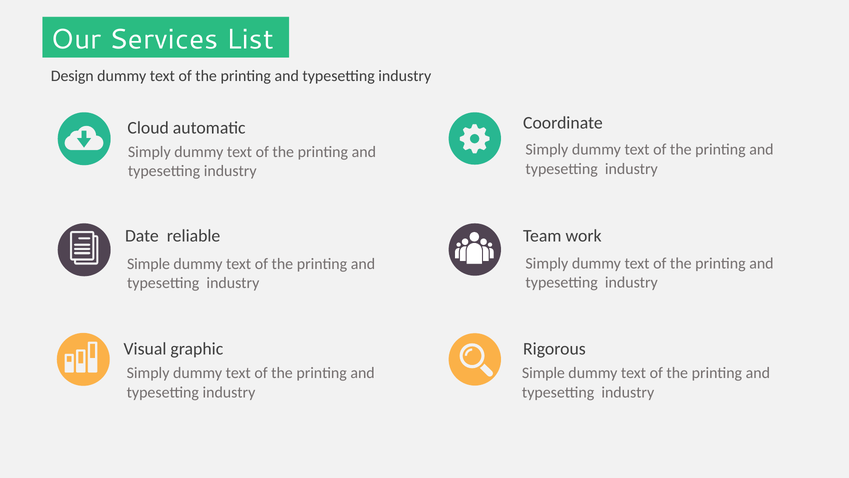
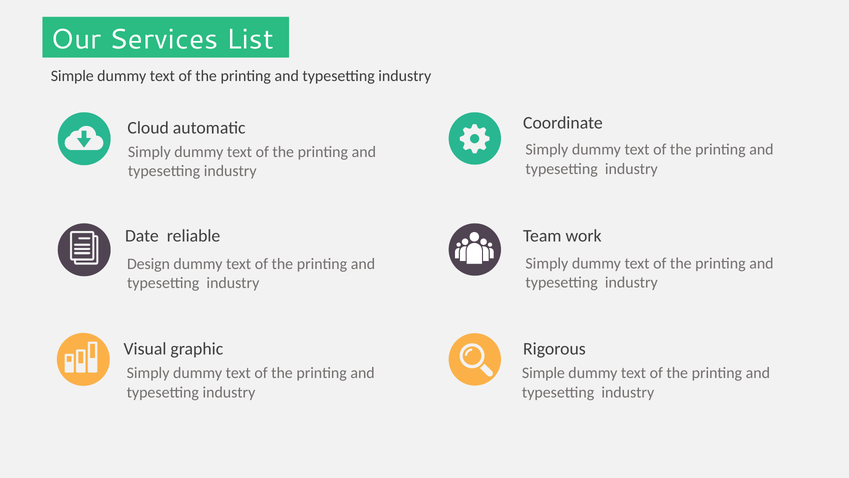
Design: Design -> Simple (72, 76)
Simple: Simple -> Design (149, 264)
